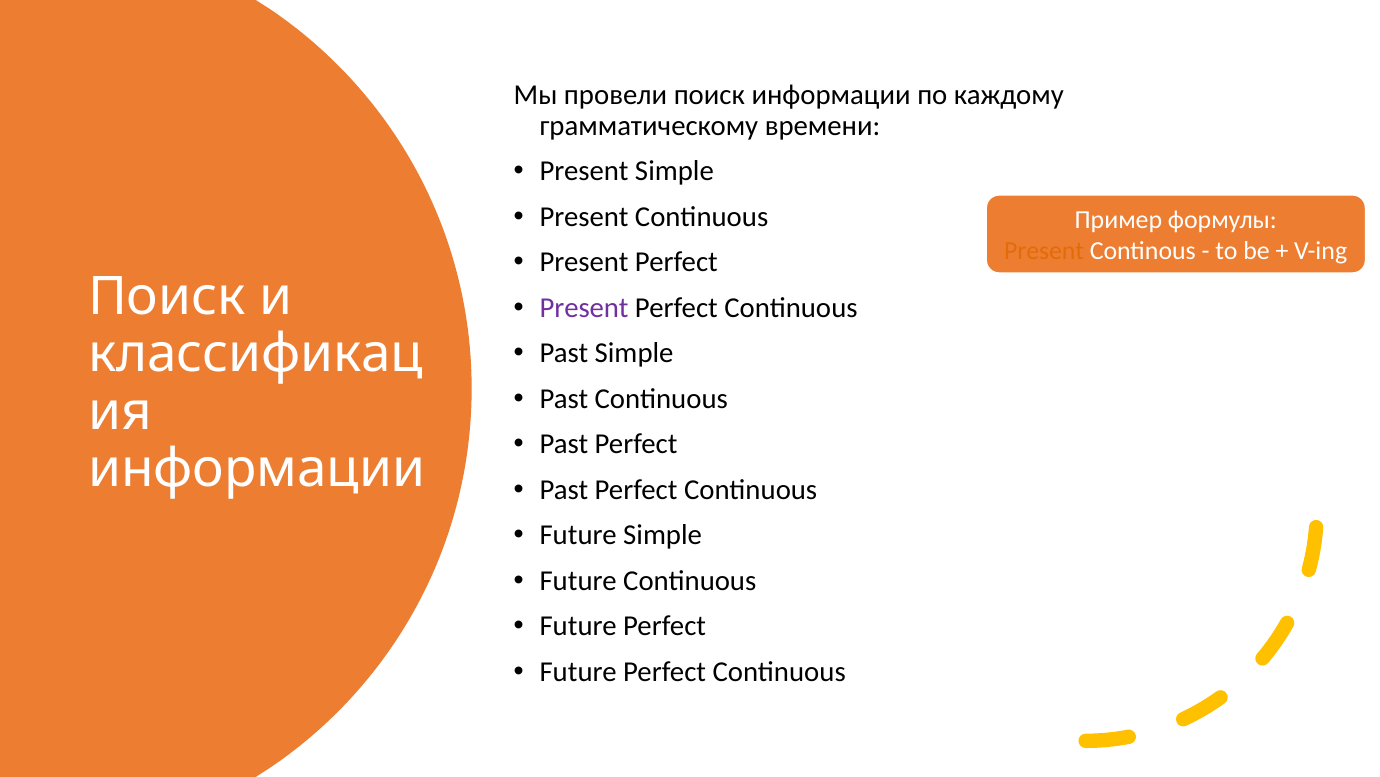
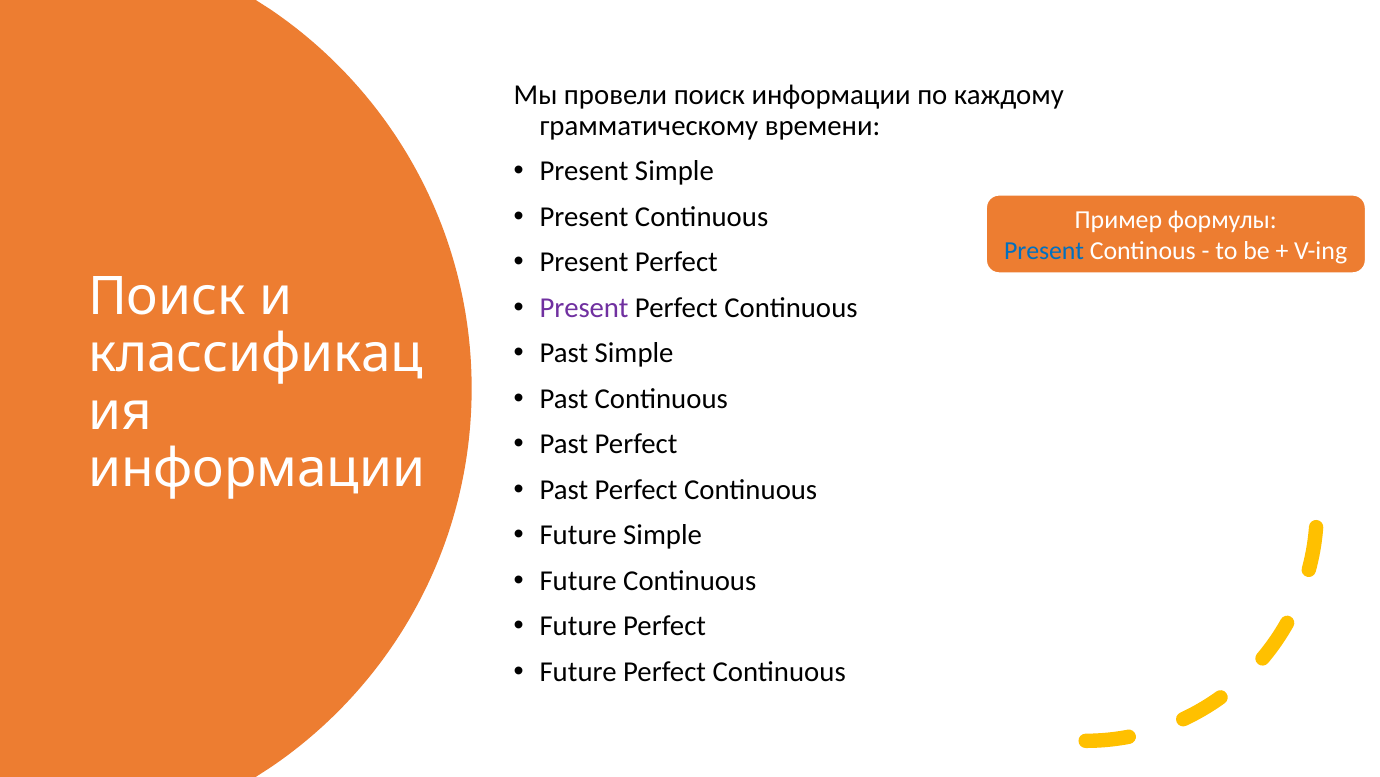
Present colour: orange -> blue (1044, 251)
